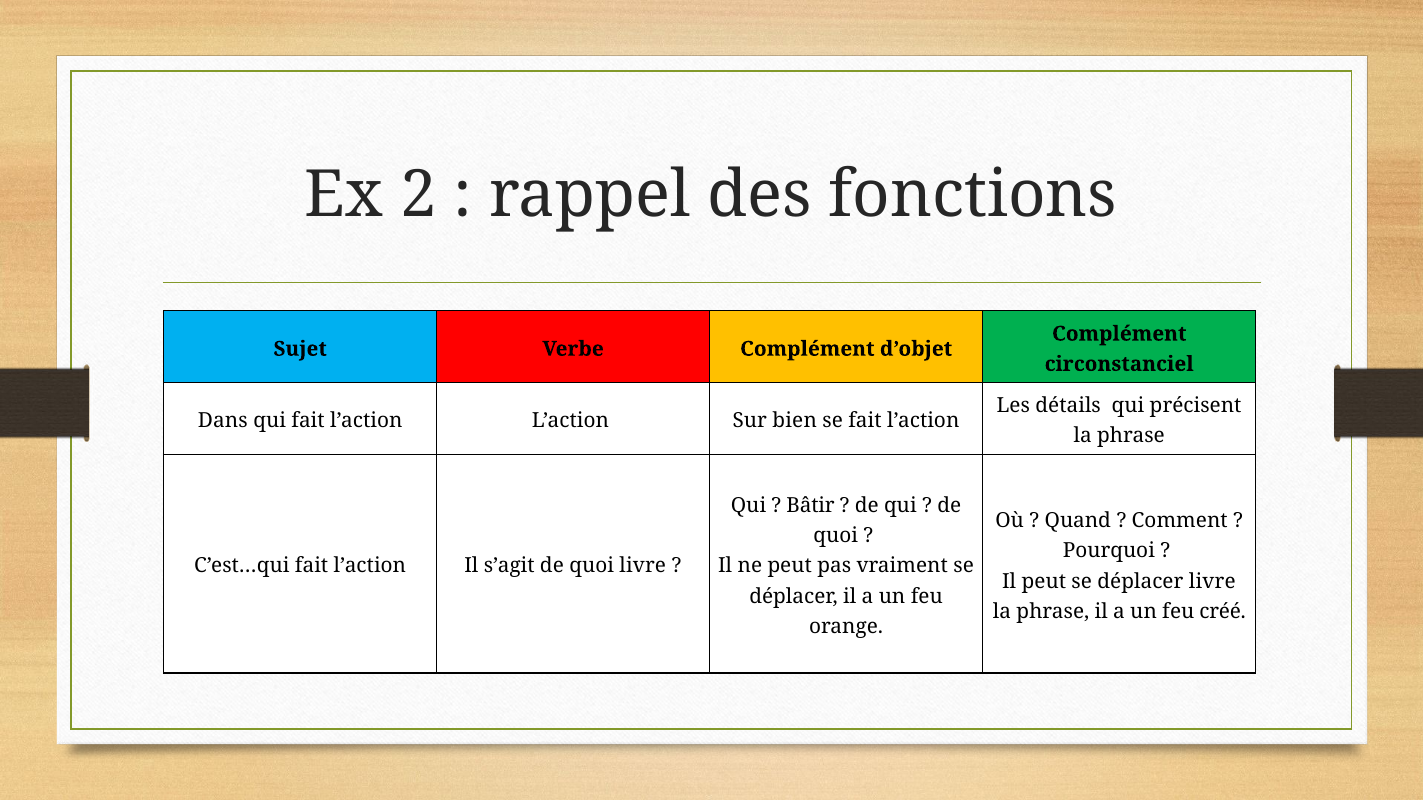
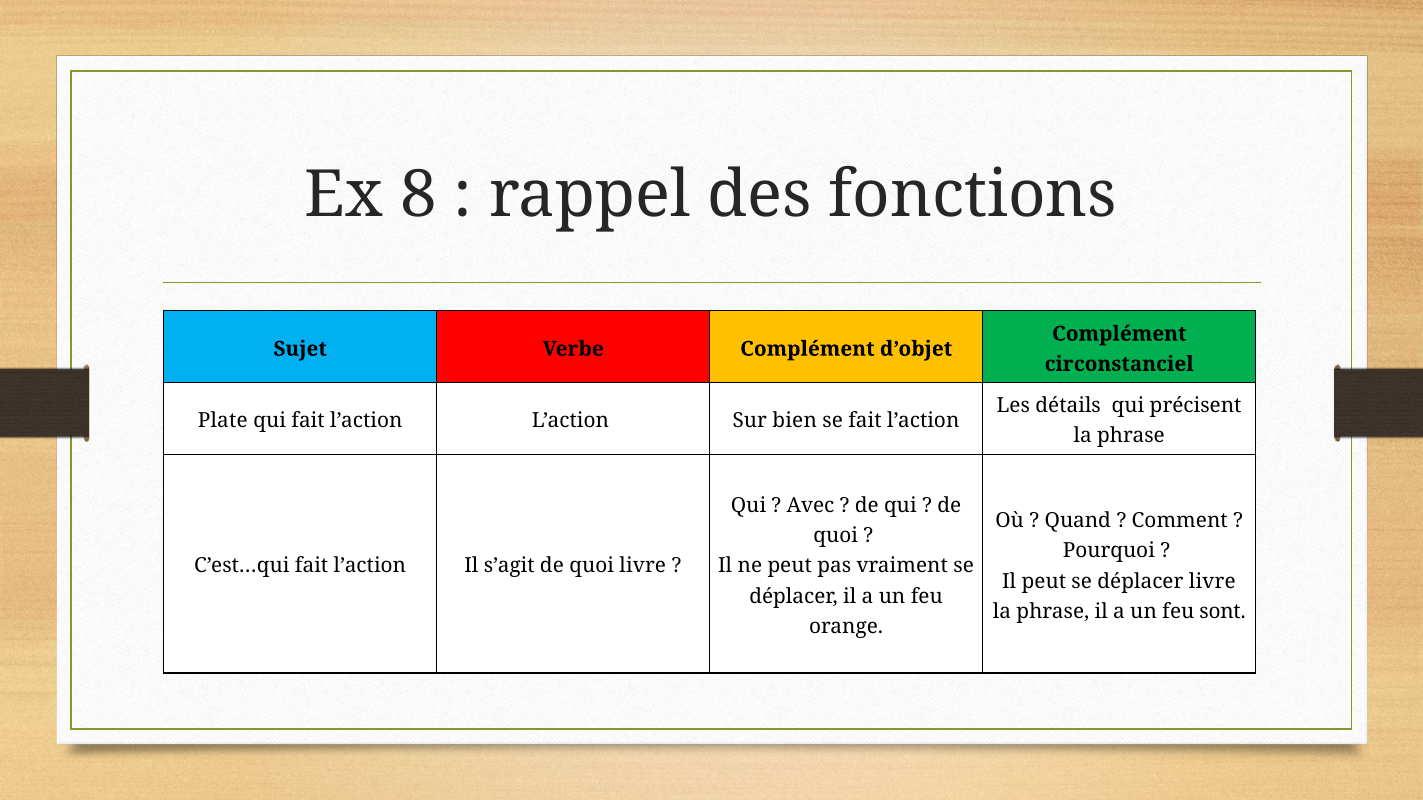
2: 2 -> 8 (418, 195)
Dans: Dans -> Plate (223, 421)
Bâtir: Bâtir -> Avec (810, 506)
créé: créé -> sont (1223, 612)
